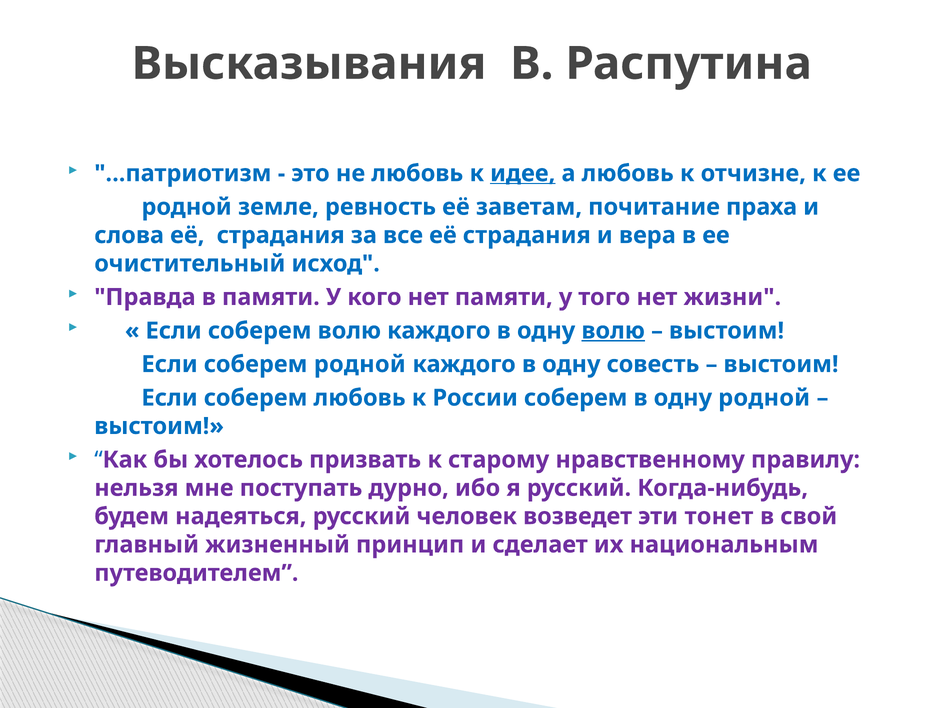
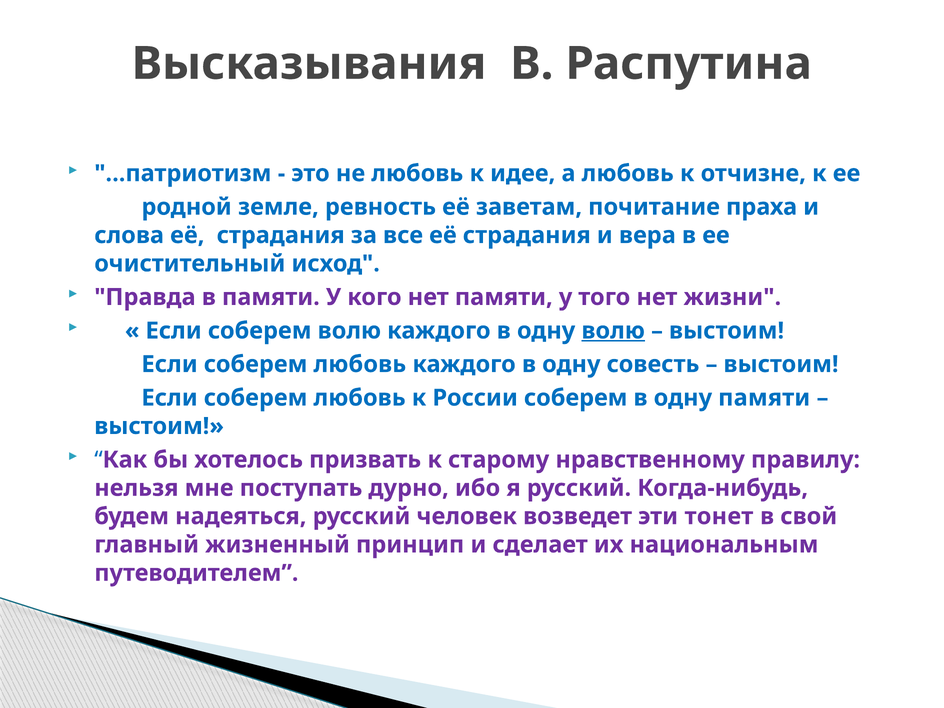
идее underline: present -> none (523, 173)
родной: родной -> любовь (360, 364)
одну родной: родной -> памяти (764, 398)
